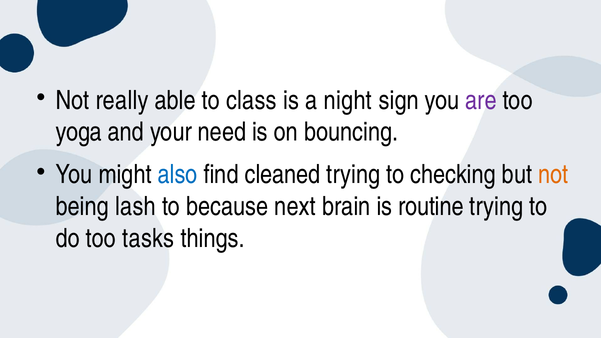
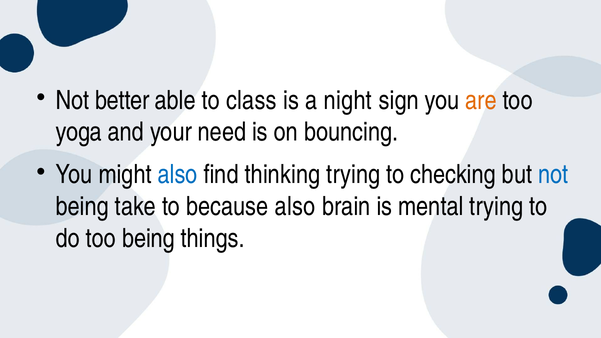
really: really -> better (122, 100)
are colour: purple -> orange (481, 100)
cleaned: cleaned -> thinking (283, 175)
not colour: orange -> blue (553, 175)
lash: lash -> take (136, 207)
because next: next -> also (295, 207)
routine: routine -> mental (431, 207)
too tasks: tasks -> being (148, 238)
